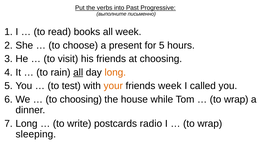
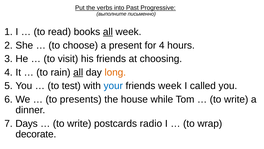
all underline: none -> present (108, 32)
for 5: 5 -> 4 (162, 45)
your colour: orange -> blue (113, 86)
to choosing: choosing -> presents (81, 99)
wrap: wrap -> write (236, 99)
Long: Long -> Days (27, 123)
sleeping: sleeping -> decorate (36, 134)
